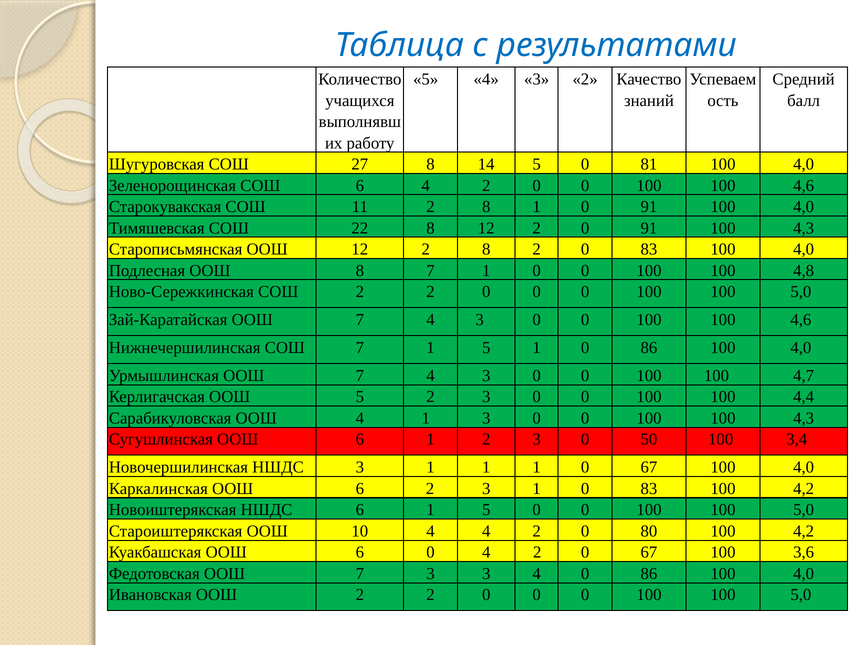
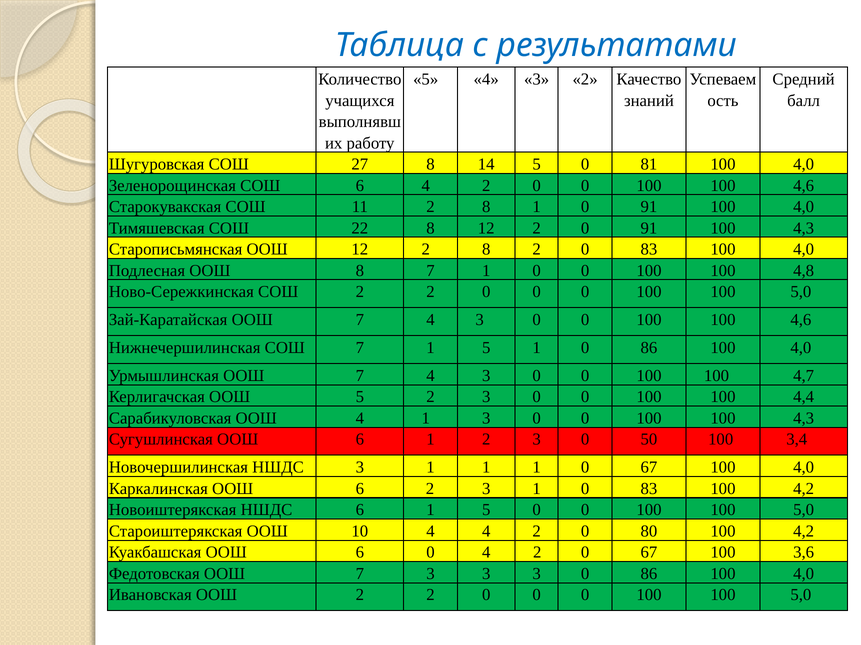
3 3 4: 4 -> 3 (537, 574)
